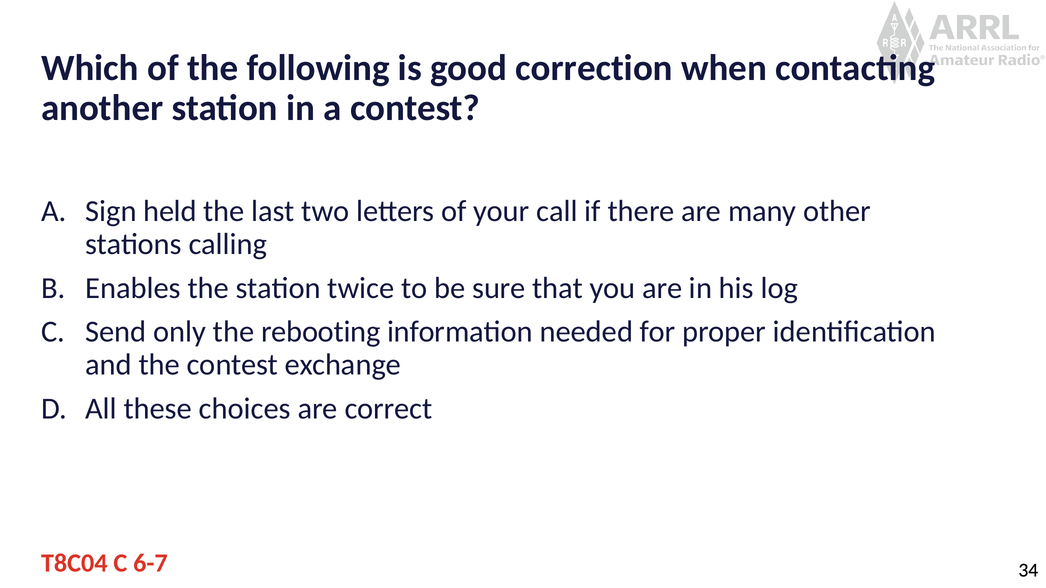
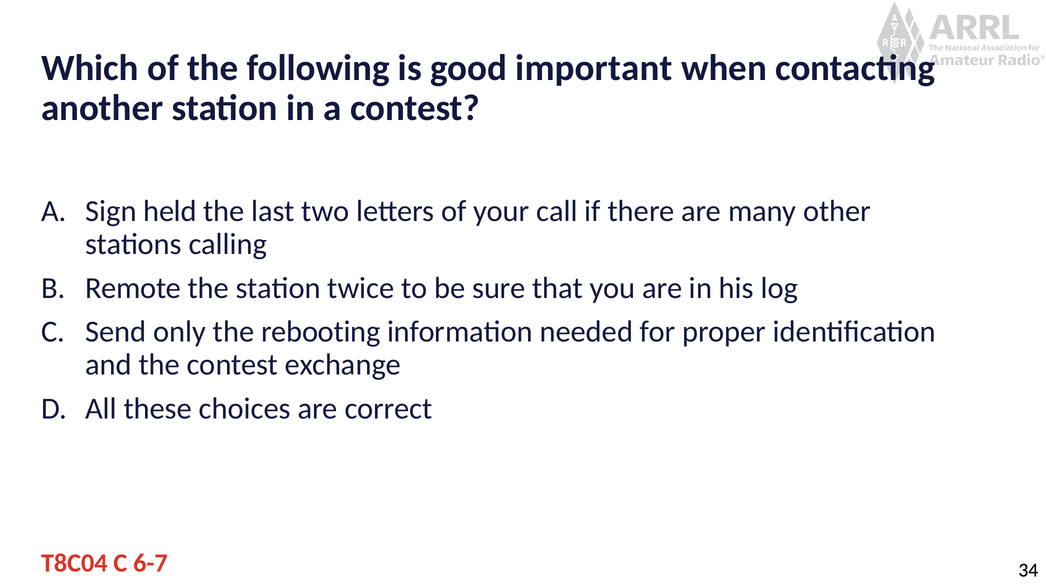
correction: correction -> important (594, 68)
Enables: Enables -> Remote (133, 288)
